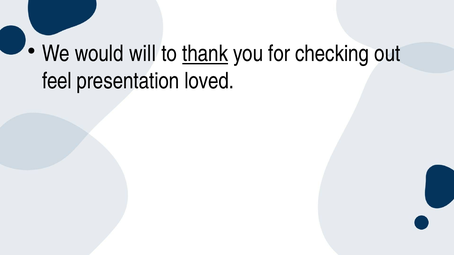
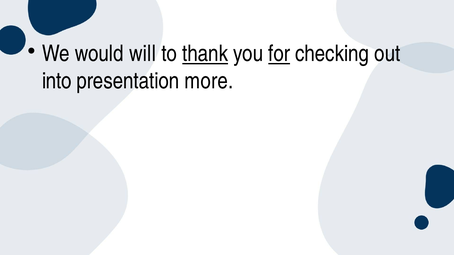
for underline: none -> present (279, 54)
feel: feel -> into (57, 81)
loved: loved -> more (209, 81)
